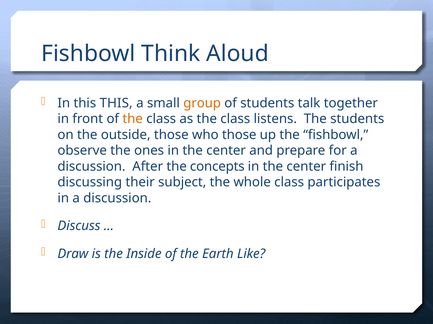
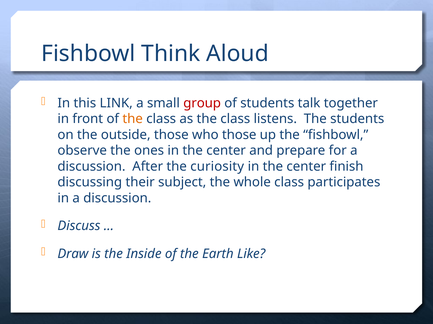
this THIS: THIS -> LINK (116, 103)
group colour: orange -> red (202, 103)
concepts: concepts -> curiosity (217, 167)
